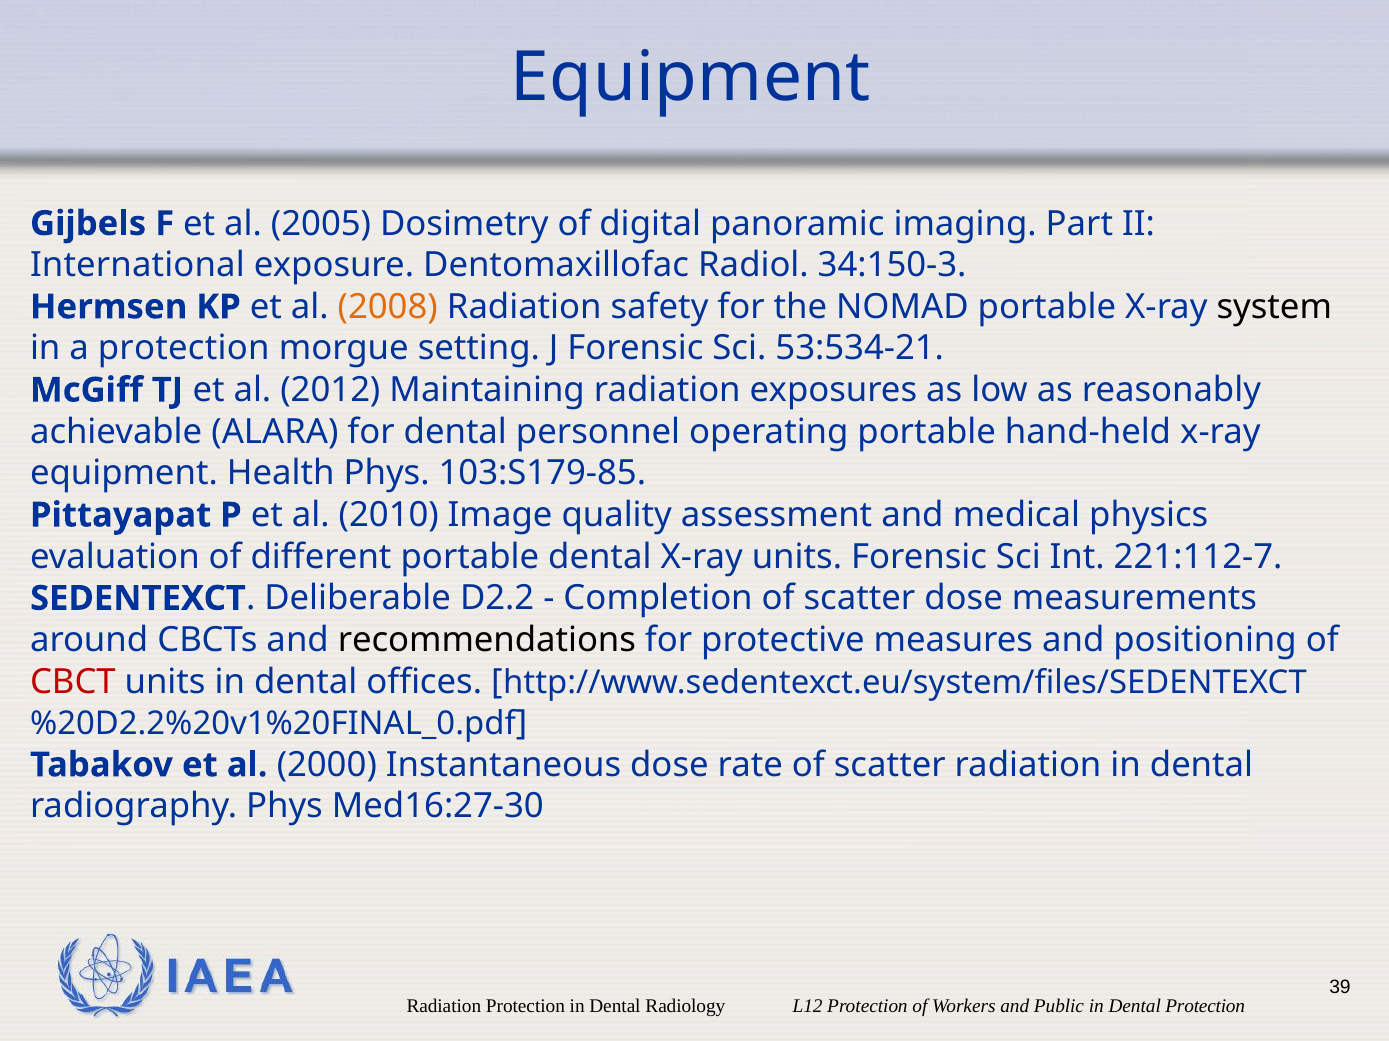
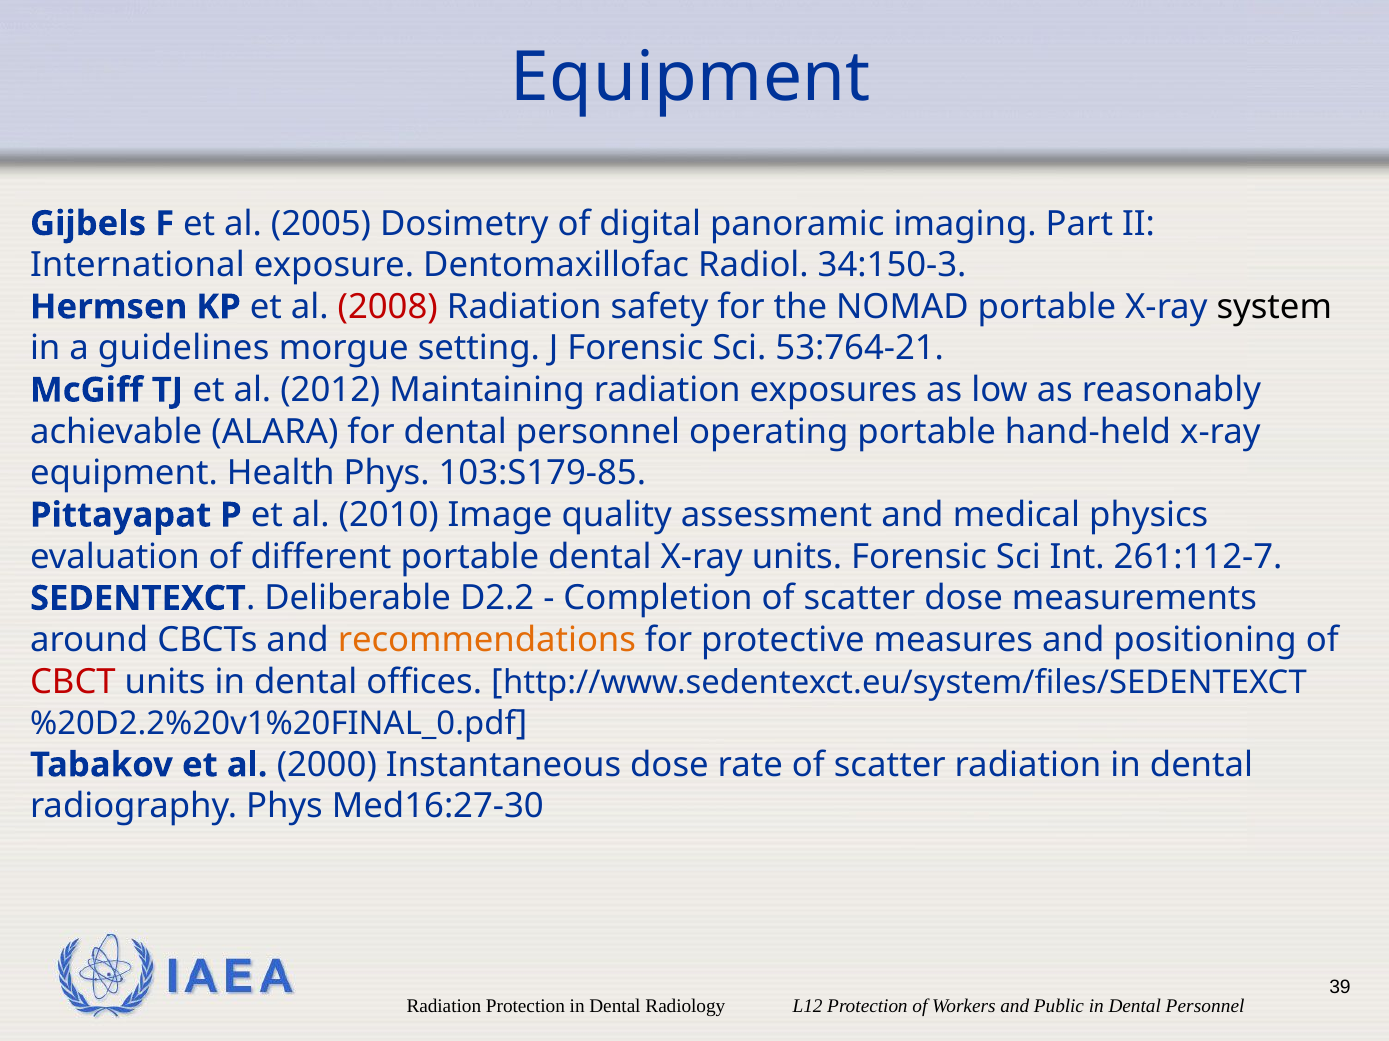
2008 colour: orange -> red (388, 307)
a protection: protection -> guidelines (184, 349)
53:534-21: 53:534-21 -> 53:764-21 (860, 349)
221:112-7: 221:112-7 -> 261:112-7 (1198, 557)
recommendations colour: black -> orange (487, 640)
in Dental Protection: Protection -> Personnel (1205, 1007)
